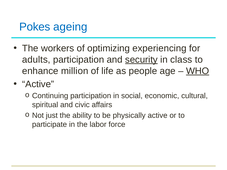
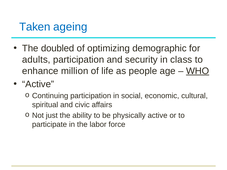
Pokes: Pokes -> Taken (35, 27)
workers: workers -> doubled (58, 48)
experiencing: experiencing -> demographic (160, 48)
security underline: present -> none (141, 60)
